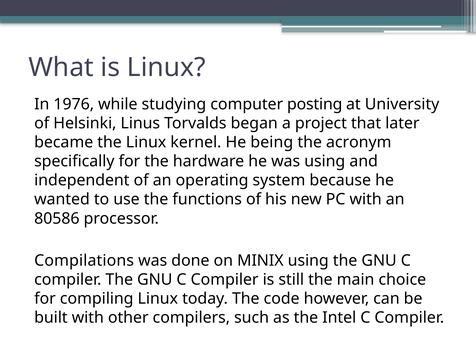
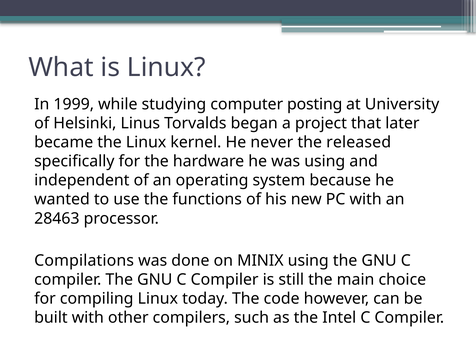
1976: 1976 -> 1999 (74, 104)
being: being -> never (272, 142)
acronym: acronym -> released (359, 142)
80586: 80586 -> 28463 (57, 218)
